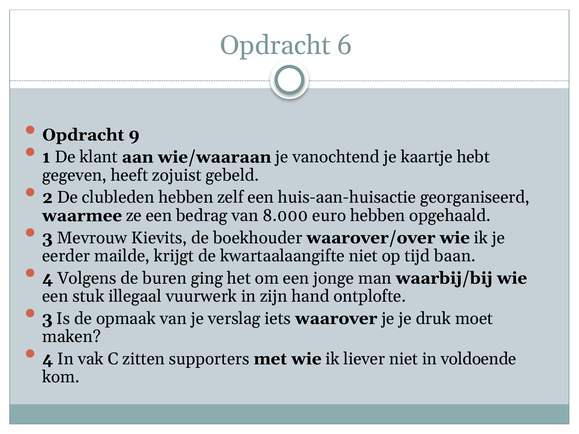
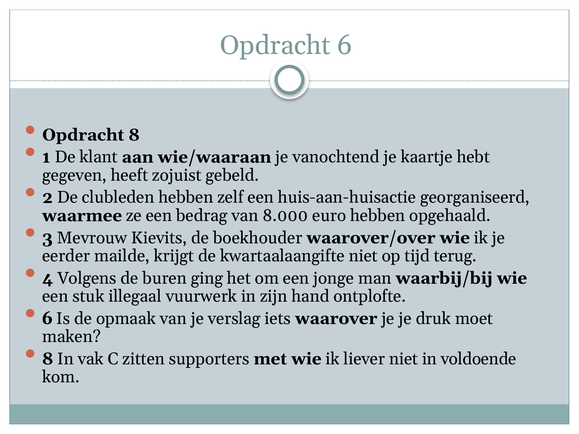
Opdracht 9: 9 -> 8 (134, 135)
baan: baan -> terug (455, 256)
3: 3 -> 6 (47, 319)
4: 4 -> 8 (48, 359)
